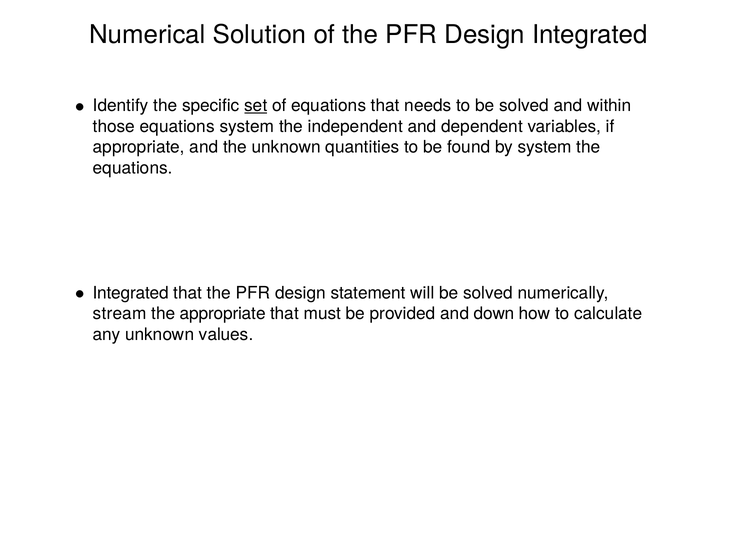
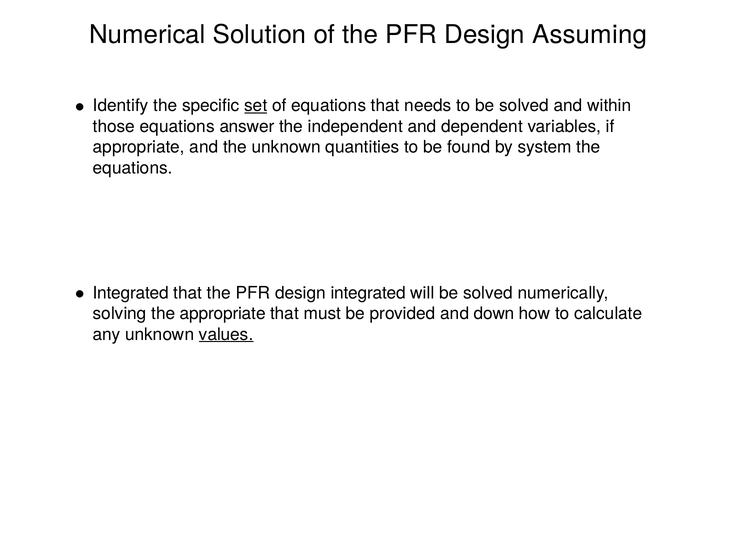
Design Integrated: Integrated -> Assuming (590, 35)
equations system: system -> answer (247, 127)
design statement: statement -> integrated (368, 293)
stream: stream -> solving (120, 314)
values underline: none -> present (226, 335)
